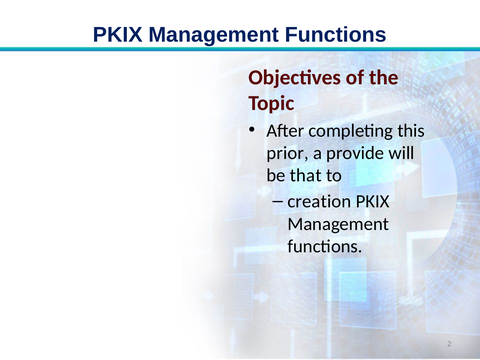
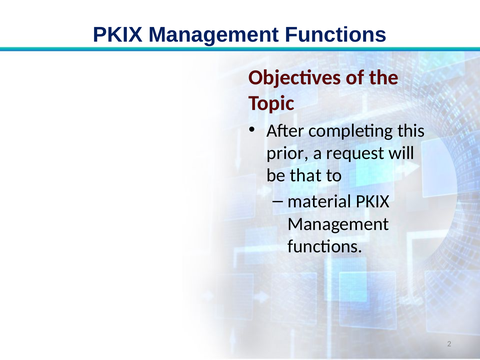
provide: provide -> request (355, 153)
creation: creation -> material (319, 202)
